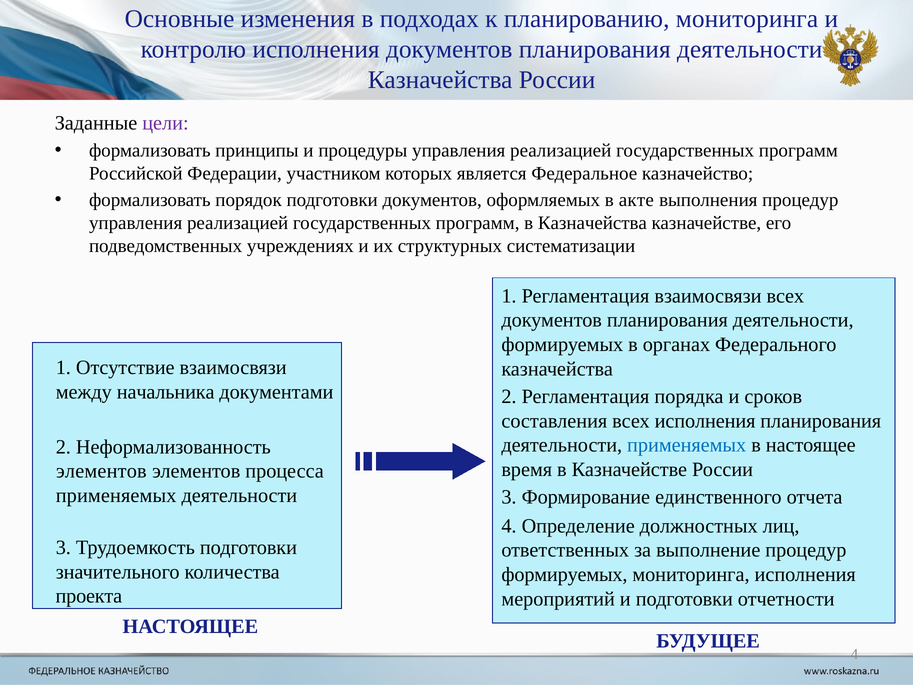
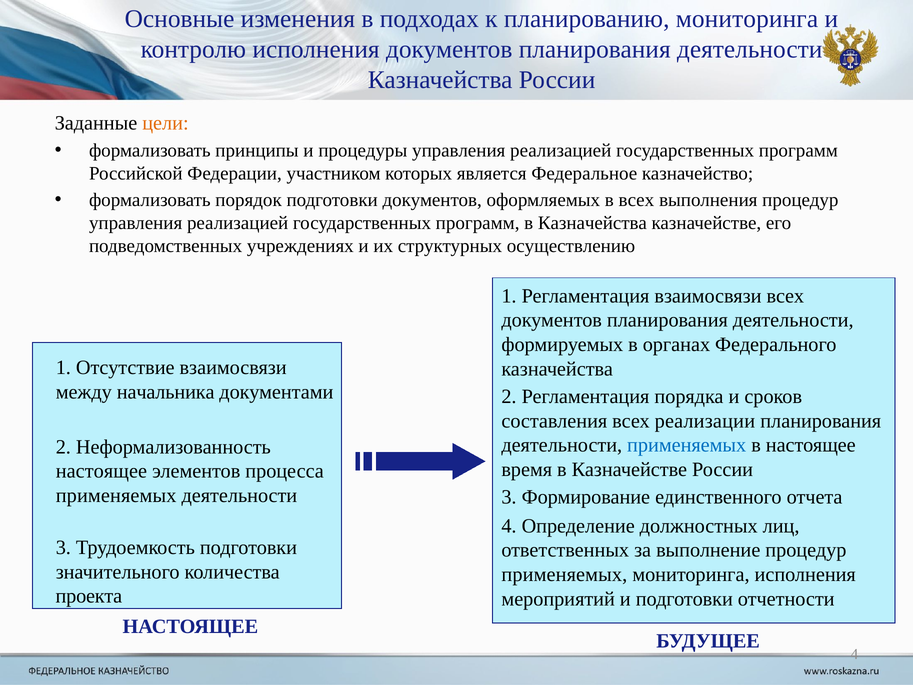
цели colour: purple -> orange (165, 123)
в акте: акте -> всех (636, 200)
систематизации: систематизации -> осуществлению (571, 246)
всех исполнения: исполнения -> реализации (705, 421)
элементов: элементов -> настоящее (101, 471)
формируемых: формируемых -> применяемых (564, 574)
